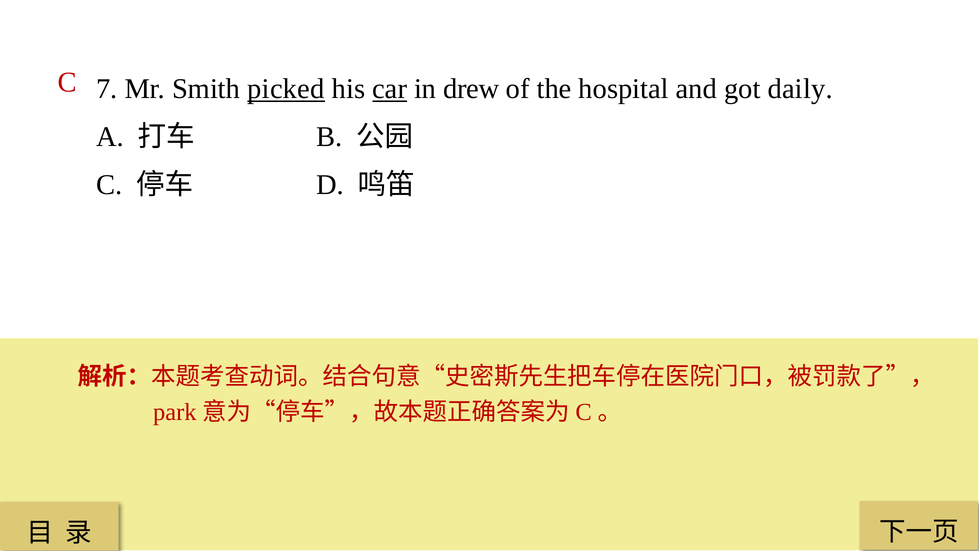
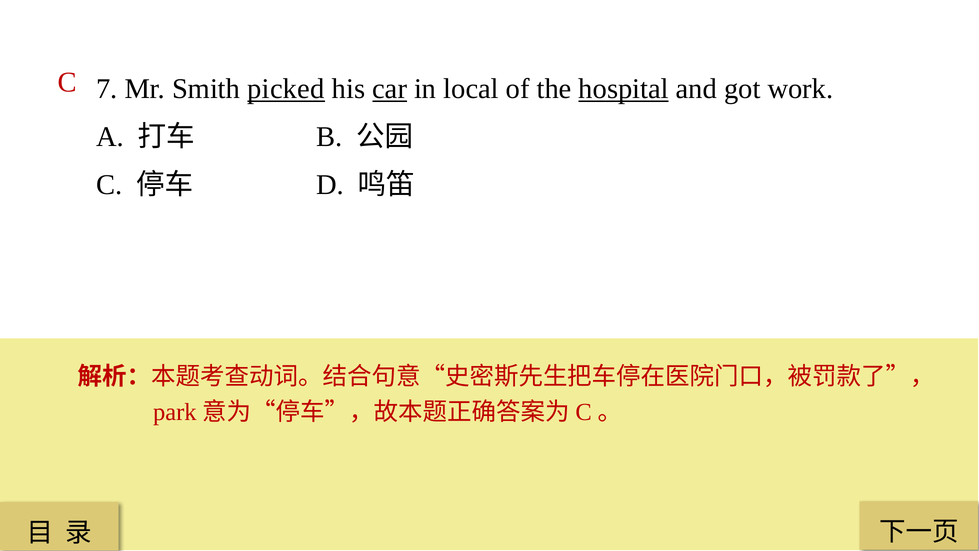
drew: drew -> local (471, 89)
hospital underline: none -> present (624, 89)
daily: daily -> work (800, 89)
